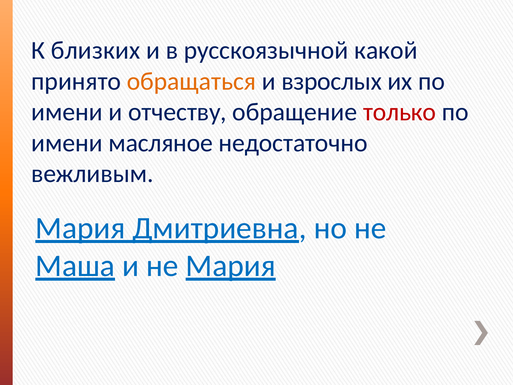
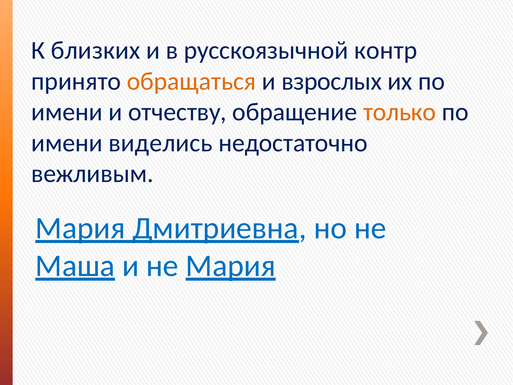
какой: какой -> контр (386, 50)
только colour: red -> orange (400, 112)
масляное: масляное -> виделись (161, 143)
